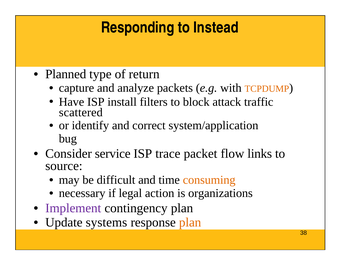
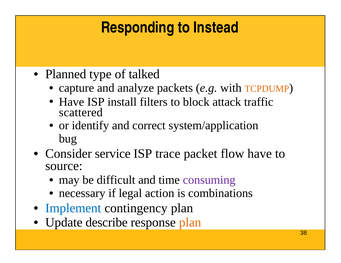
return: return -> talked (144, 74)
flow links: links -> have (260, 154)
consuming colour: orange -> purple (209, 180)
organizations: organizations -> combinations (220, 194)
Implement colour: purple -> blue (73, 208)
systems: systems -> describe (107, 223)
